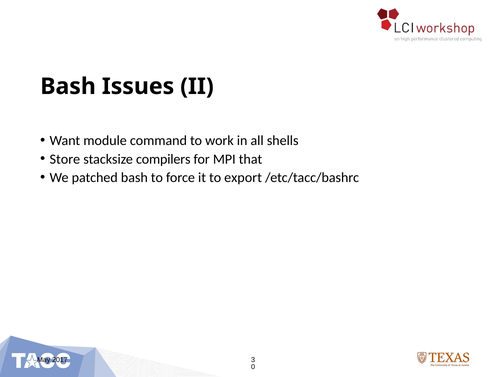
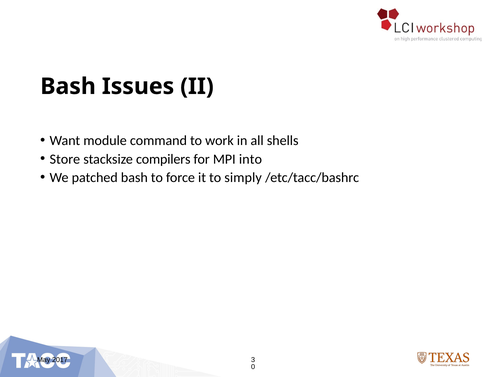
that: that -> into (250, 159)
export: export -> simply (243, 178)
